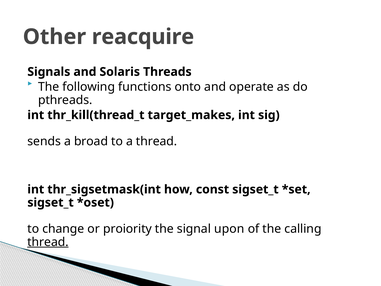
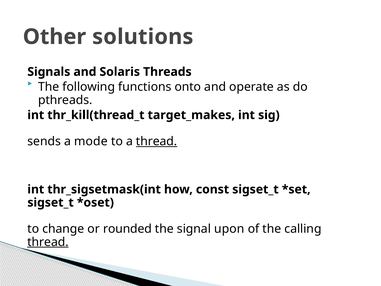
reacquire: reacquire -> solutions (143, 37)
broad: broad -> mode (91, 141)
thread underline: none -> present (157, 141)
proiority: proiority -> rounded (127, 229)
